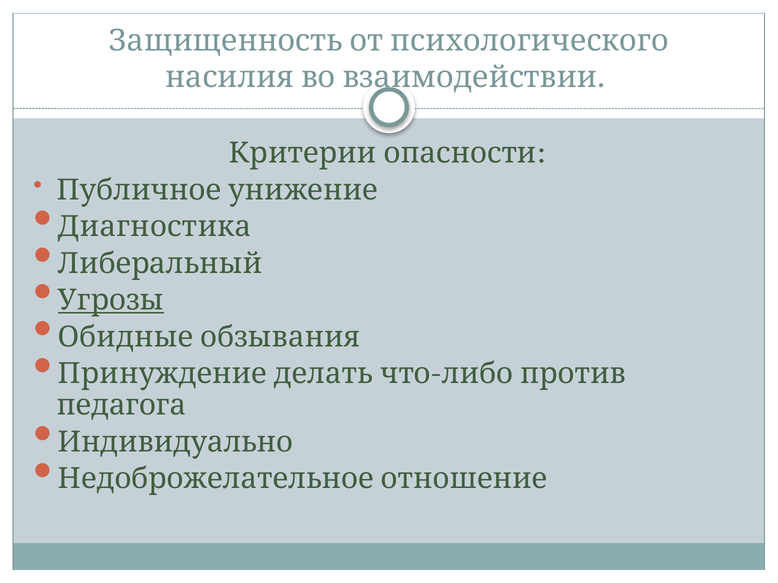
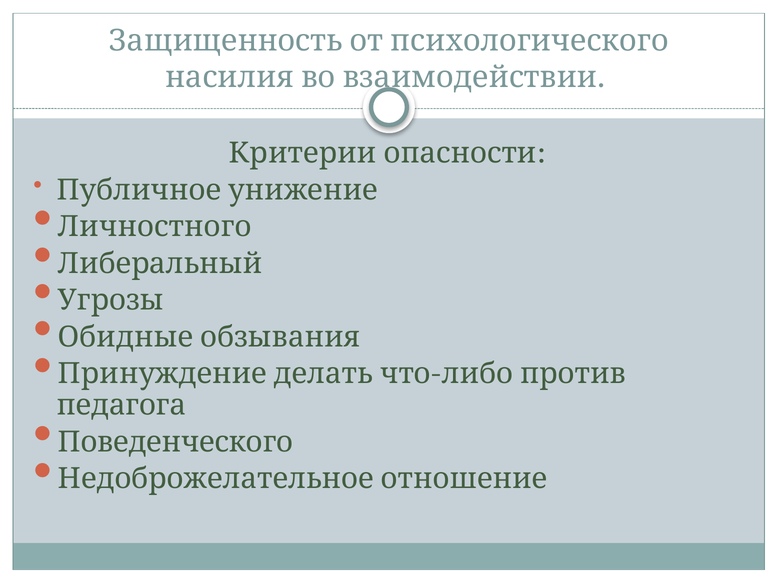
Диагностика: Диагностика -> Личностного (155, 227)
Угрозы underline: present -> none (111, 300)
Индивидуально: Индивидуально -> Поведенческого (175, 442)
